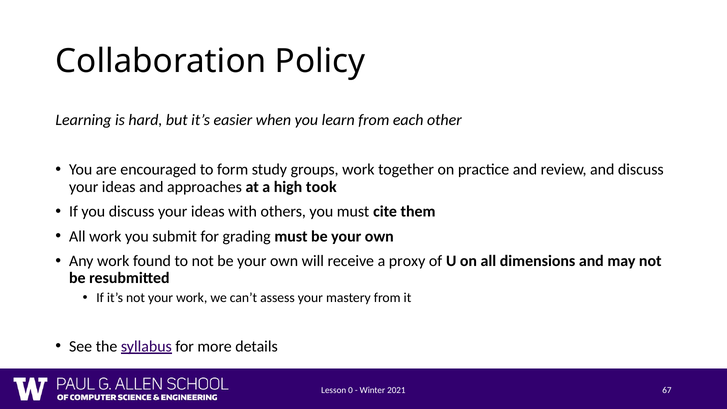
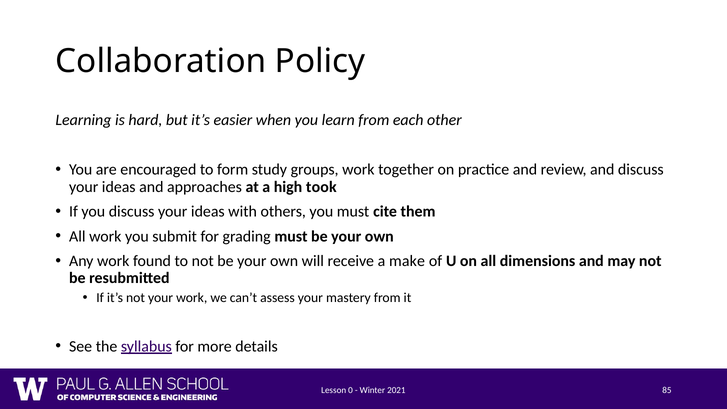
proxy: proxy -> make (407, 261)
67: 67 -> 85 (667, 390)
